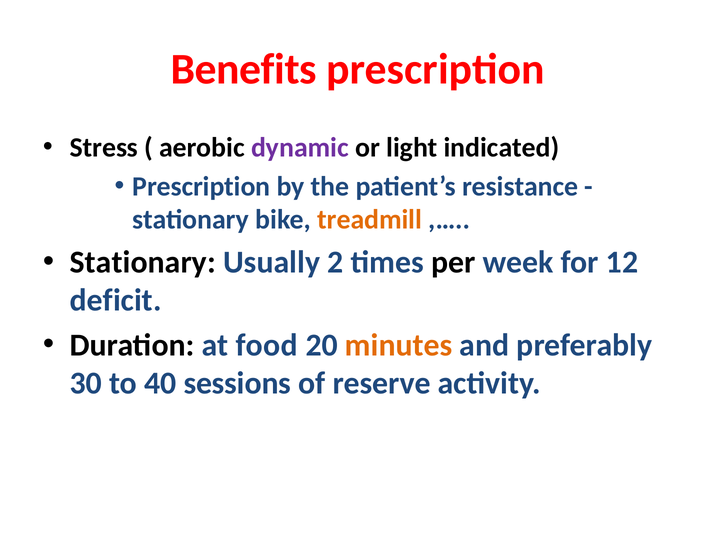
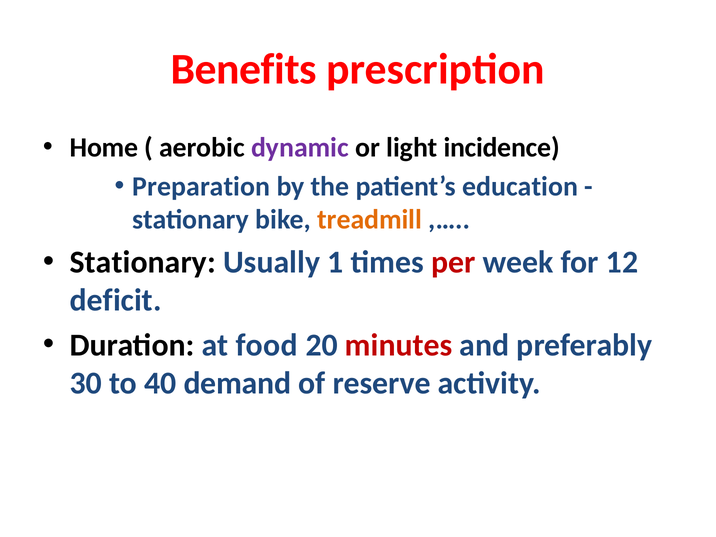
Stress: Stress -> Home (104, 147)
indicated: indicated -> incidence (502, 147)
Prescription: Prescription -> Preparation (201, 186)
resistance: resistance -> education (520, 186)
2: 2 -> 1 (335, 262)
per colour: black -> red (453, 262)
minutes colour: orange -> red (399, 345)
sessions: sessions -> demand (237, 383)
